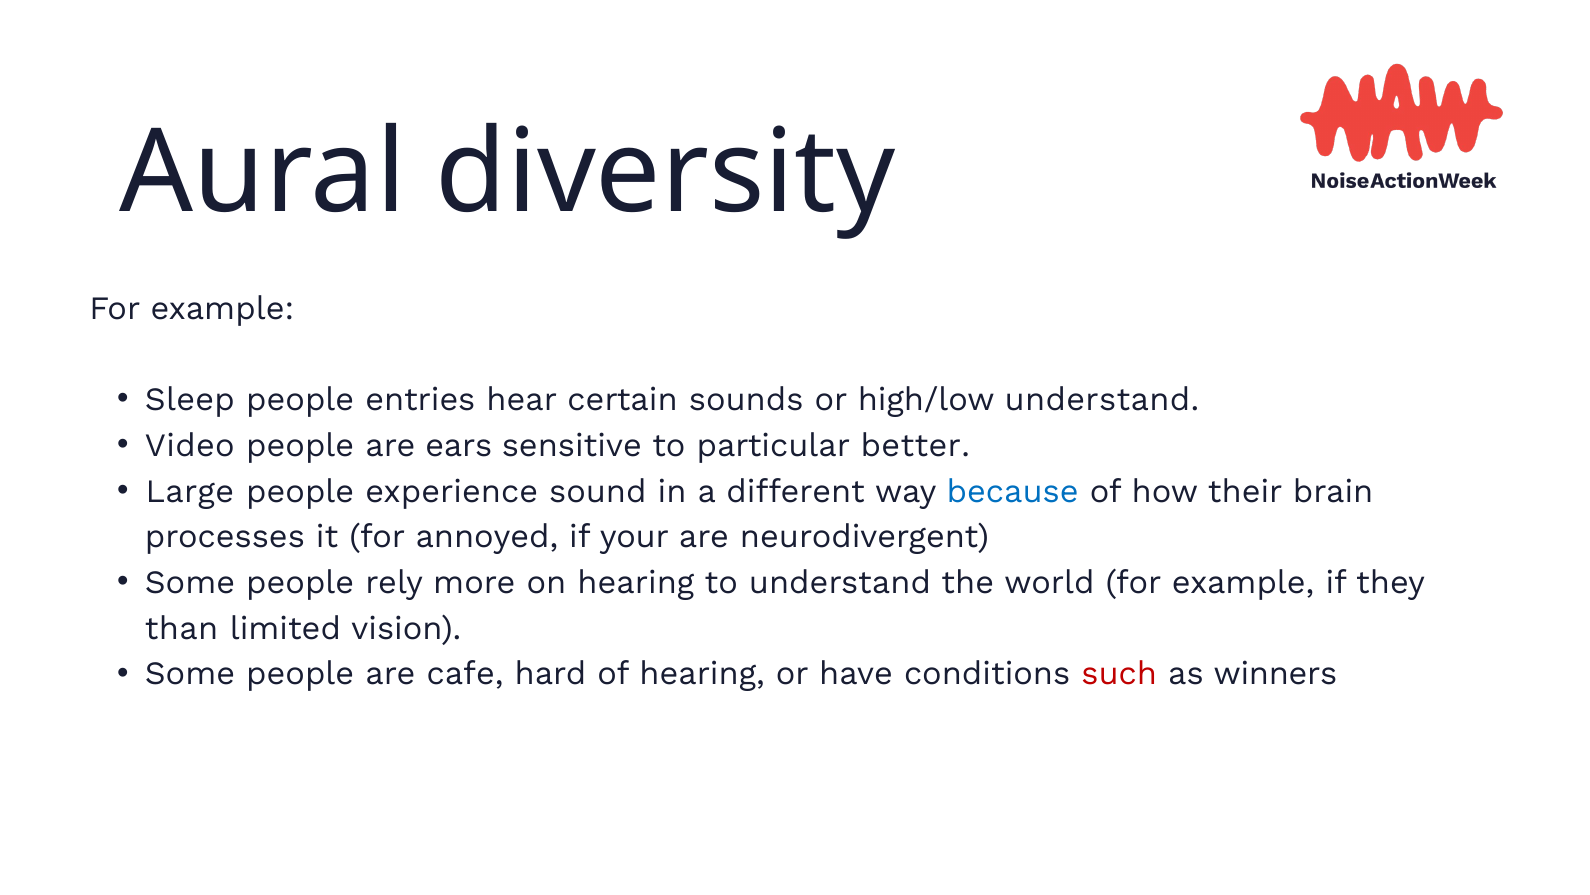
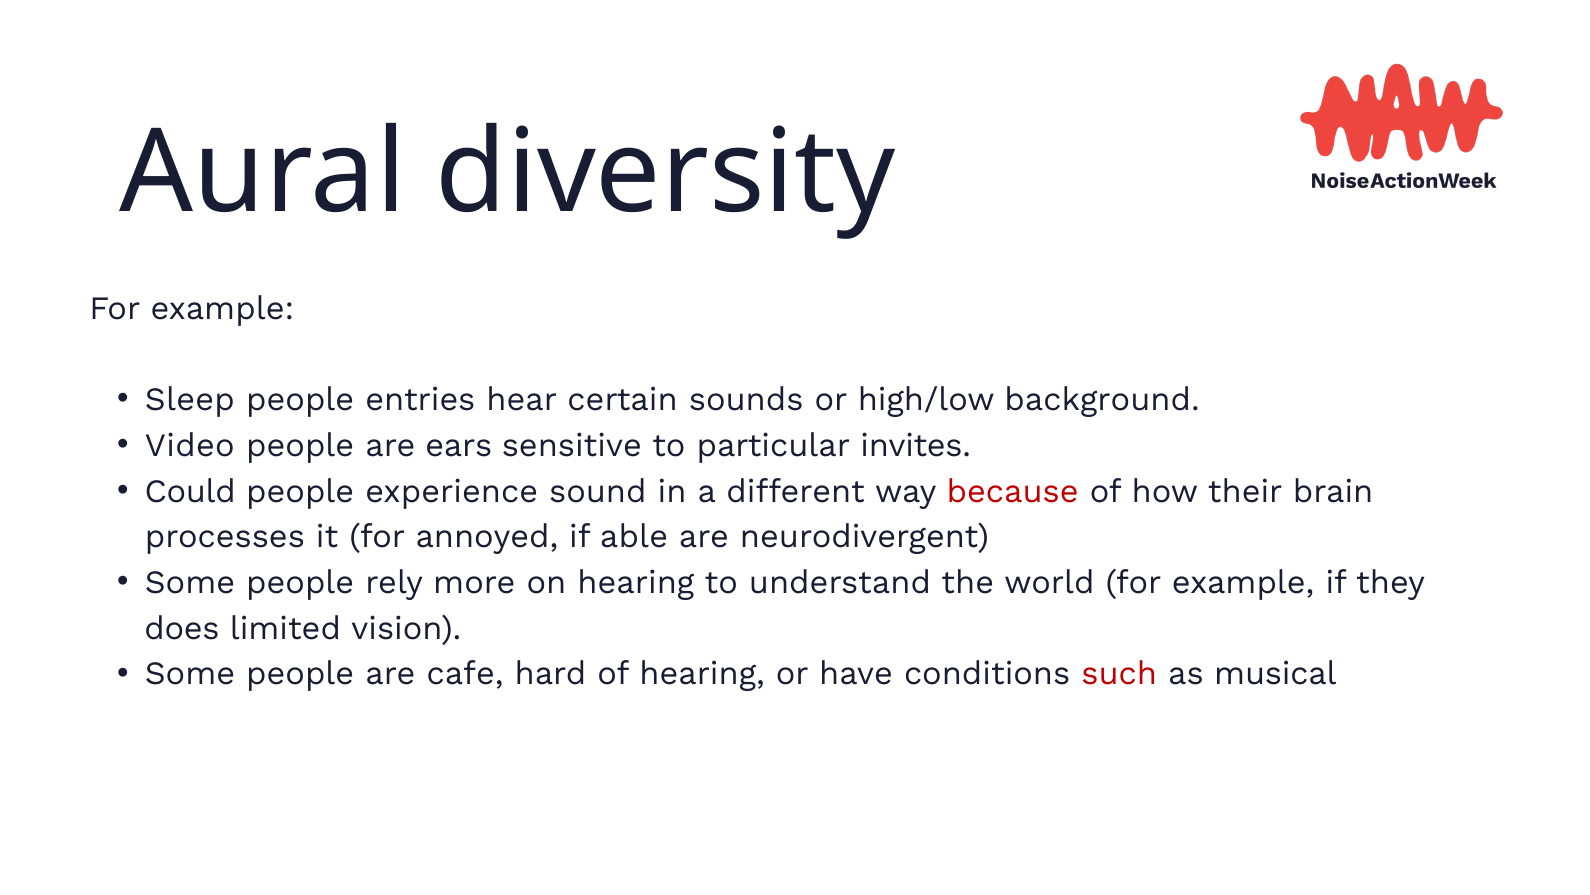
high/low understand: understand -> background (1102, 400)
better: better -> invites (916, 445)
Large: Large -> Could (190, 491)
because colour: blue -> red (1013, 491)
your: your -> able (634, 537)
than: than -> does (182, 628)
winners: winners -> musical (1275, 674)
